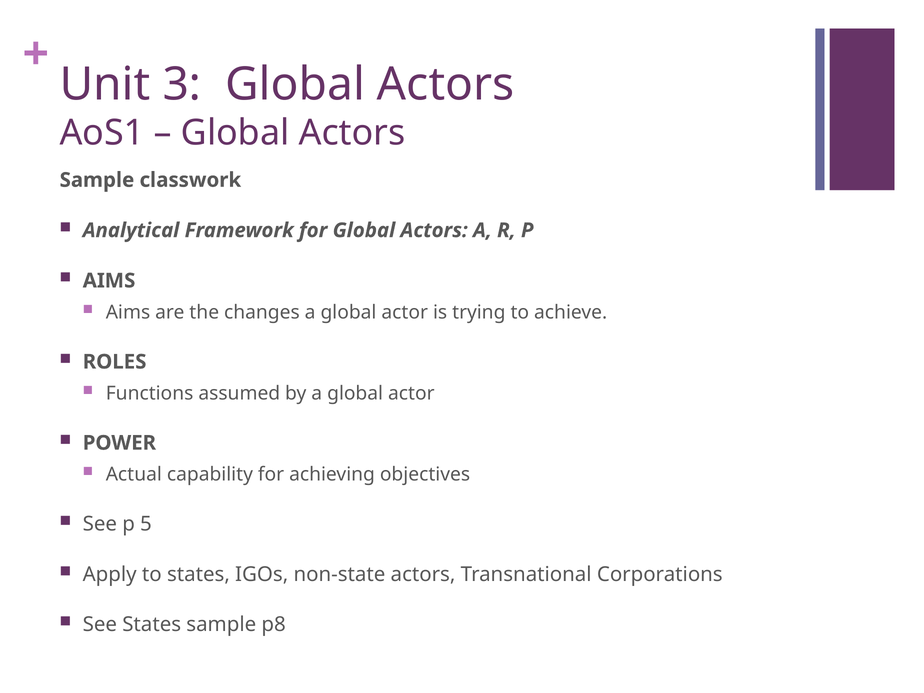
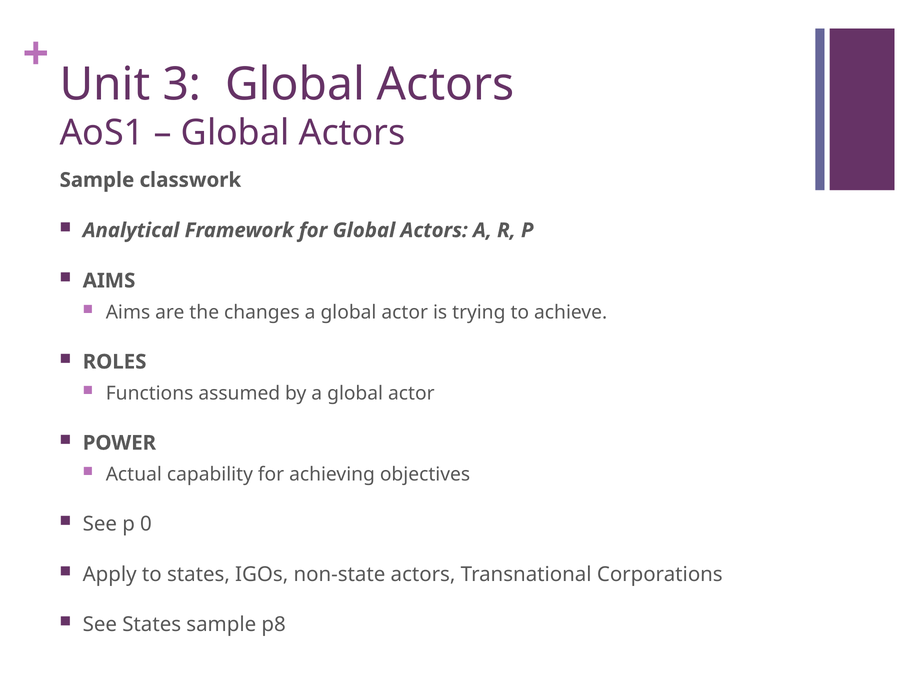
5: 5 -> 0 (146, 524)
